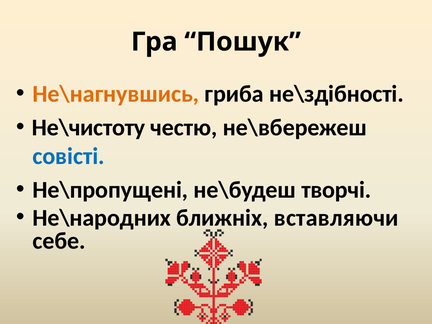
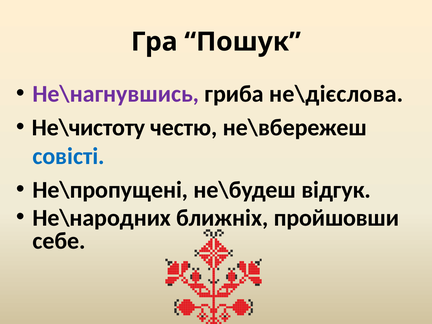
Не\нагнувшись colour: orange -> purple (116, 94)
не\здібності: не\здібності -> не\дієслова (336, 94)
творчі: творчі -> відгук (336, 190)
вставляючи: вставляючи -> пройшовши (336, 218)
